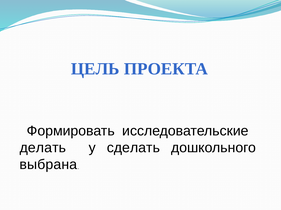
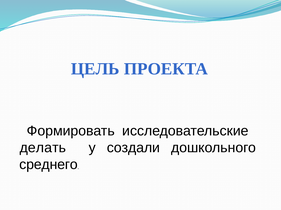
сделать: сделать -> создали (133, 148)
выбрана: выбрана -> среднего (49, 165)
